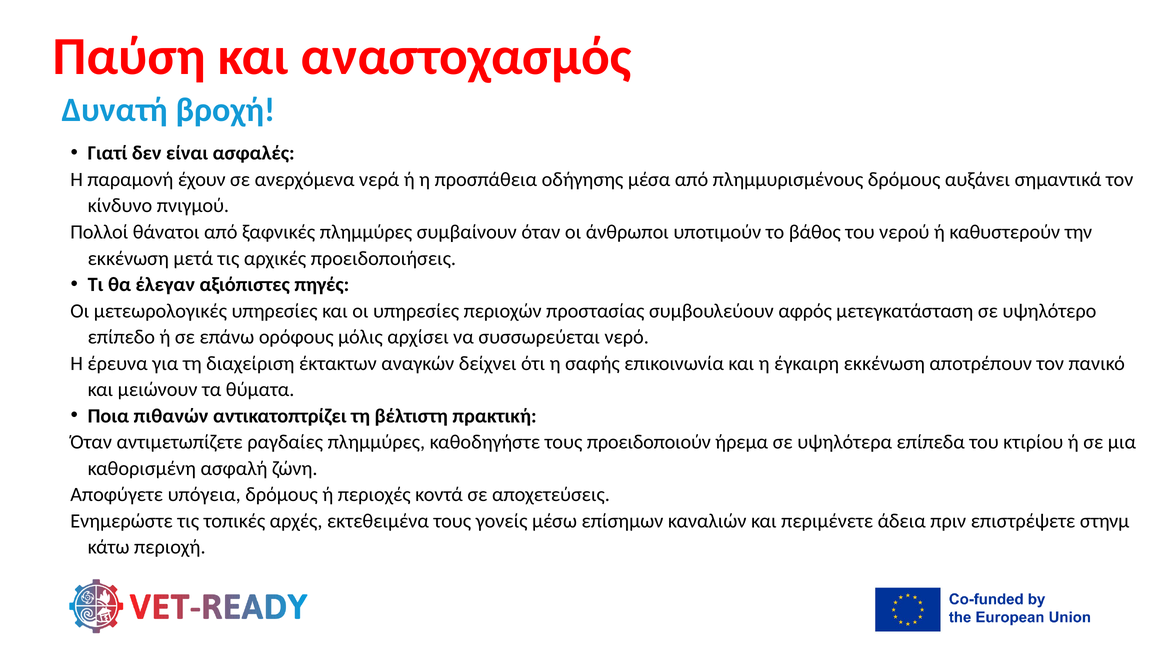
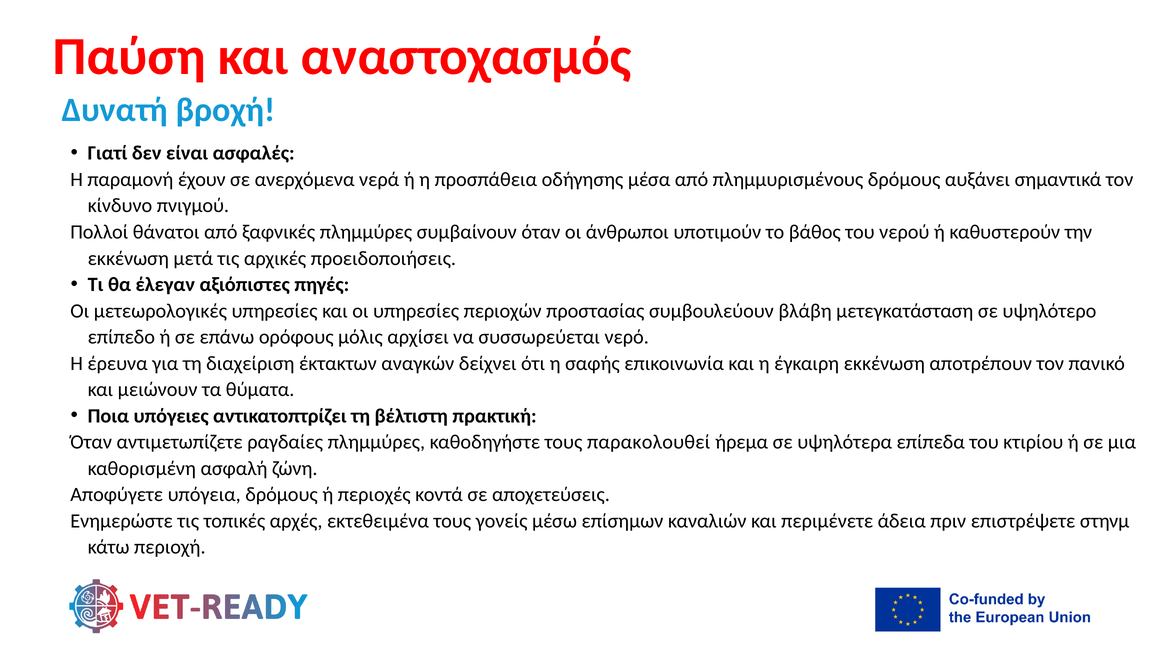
αφρός: αφρός -> βλάβη (805, 311)
πιθανών: πιθανών -> υπόγειες (171, 416)
προειδοποιούν: προειδοποιούν -> παρακολουθεί (649, 442)
